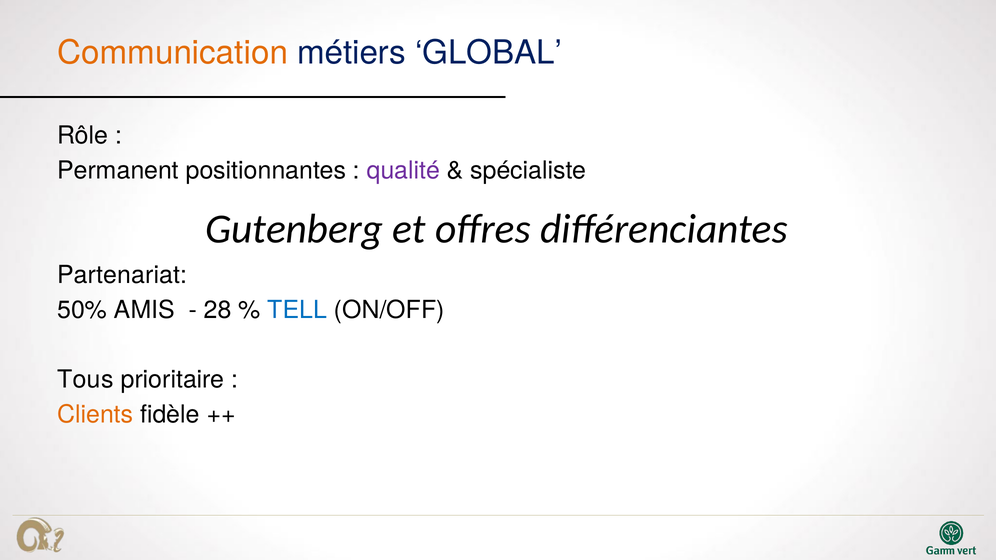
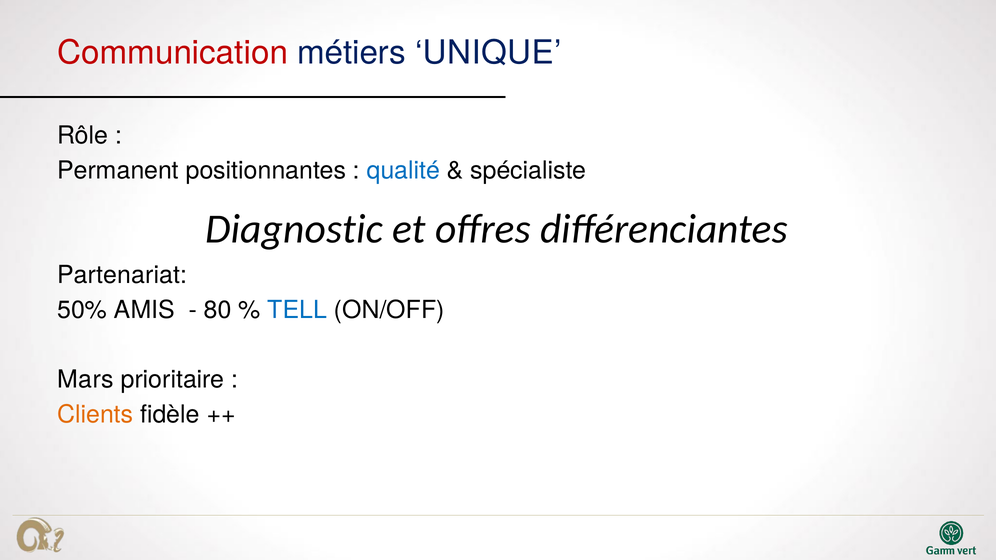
Communication colour: orange -> red (173, 53)
GLOBAL: GLOBAL -> UNIQUE (488, 53)
qualité colour: purple -> blue (403, 171)
Gutenberg: Gutenberg -> Diagnostic (294, 229)
28: 28 -> 80 (218, 310)
Tous: Tous -> Mars (85, 380)
